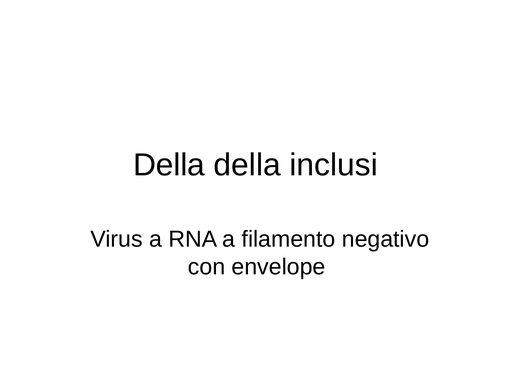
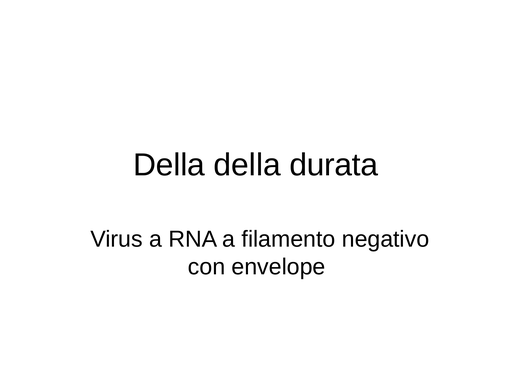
inclusi: inclusi -> durata (334, 165)
